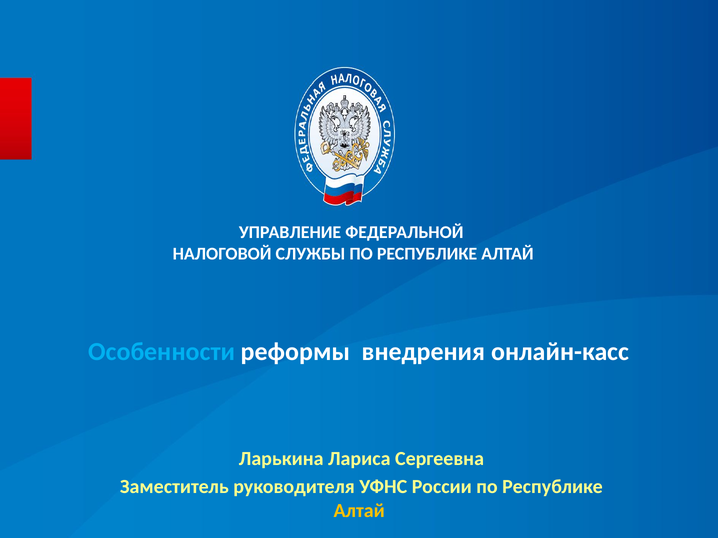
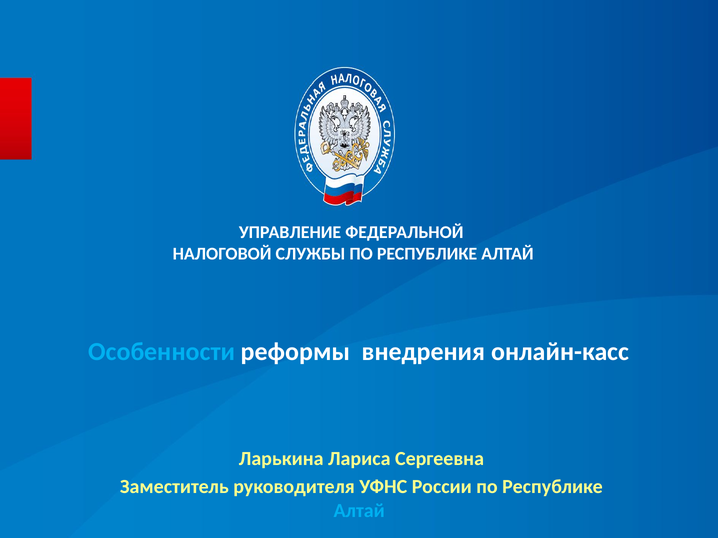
Алтай colour: yellow -> light blue (359, 511)
